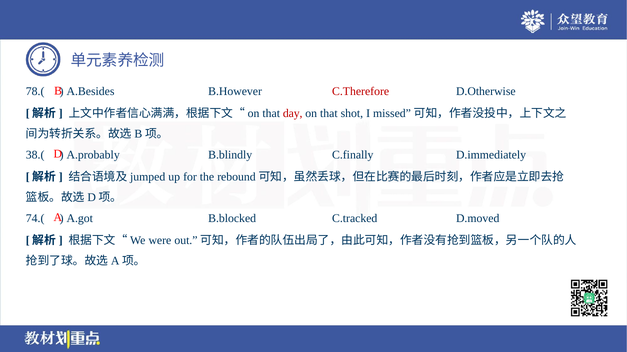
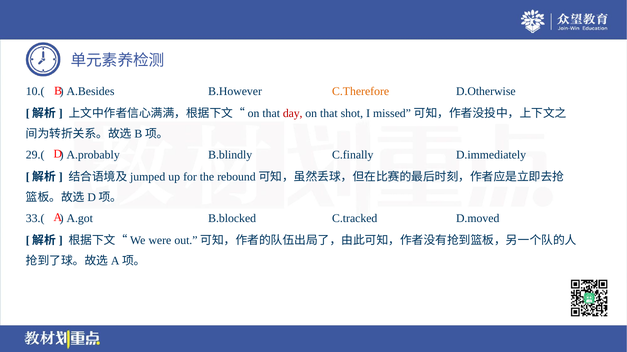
78.(: 78.( -> 10.( (35, 92)
C.Therefore colour: red -> orange (361, 92)
38.(: 38.( -> 29.( (35, 155)
74.(: 74.( -> 33.( (35, 219)
